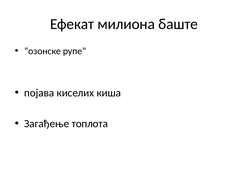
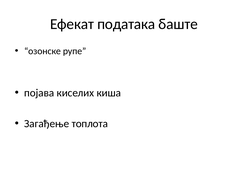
милиона: милиона -> података (126, 24)
